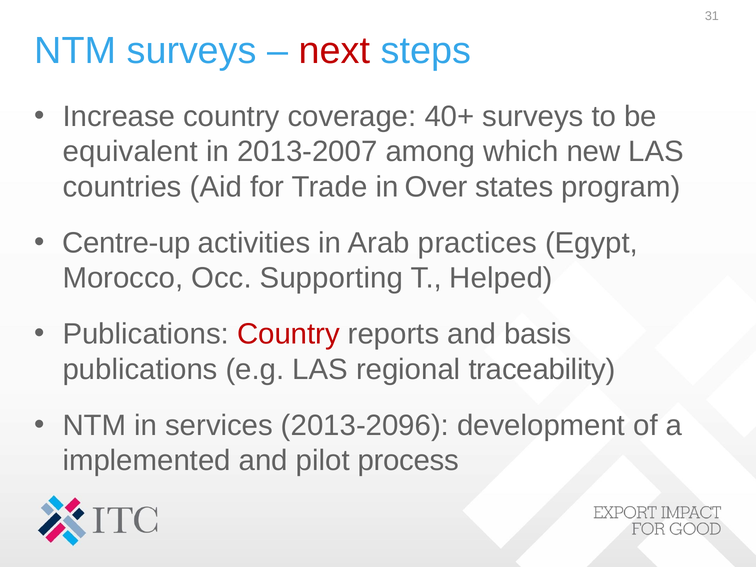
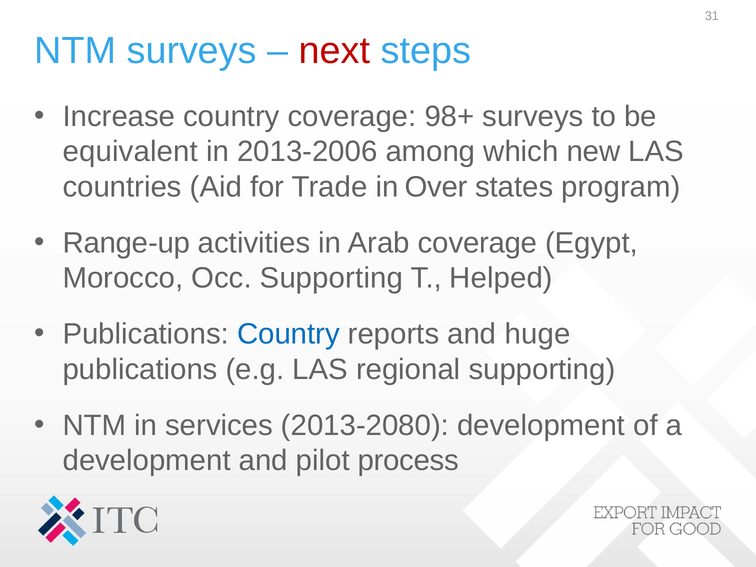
40+: 40+ -> 98+ (449, 116)
2013-2007: 2013-2007 -> 2013-2006 (307, 152)
Centre-up: Centre-up -> Range-up (126, 243)
Arab practices: practices -> coverage (478, 243)
Country colour: red -> blue (288, 334)
basis: basis -> huge (538, 334)
regional traceability: traceability -> supporting (542, 370)
2013-2096: 2013-2096 -> 2013-2080 (365, 425)
implemented: implemented -> development (147, 461)
